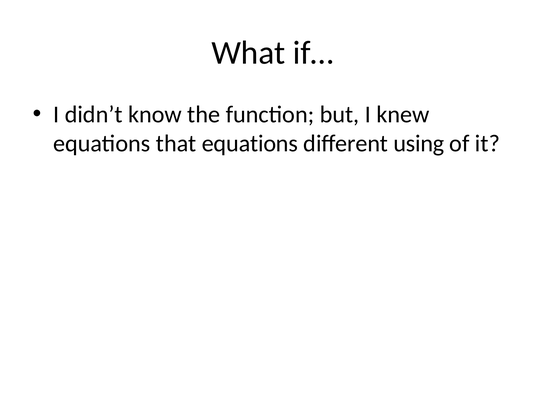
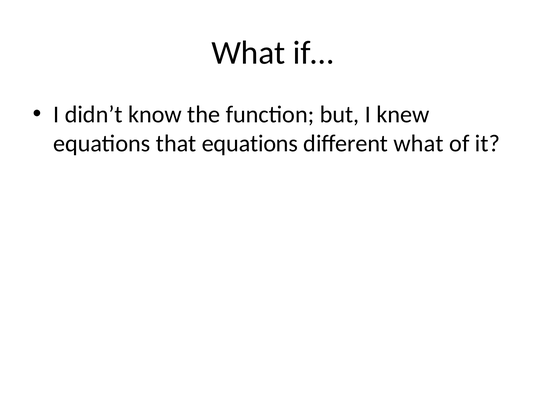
different using: using -> what (419, 143)
